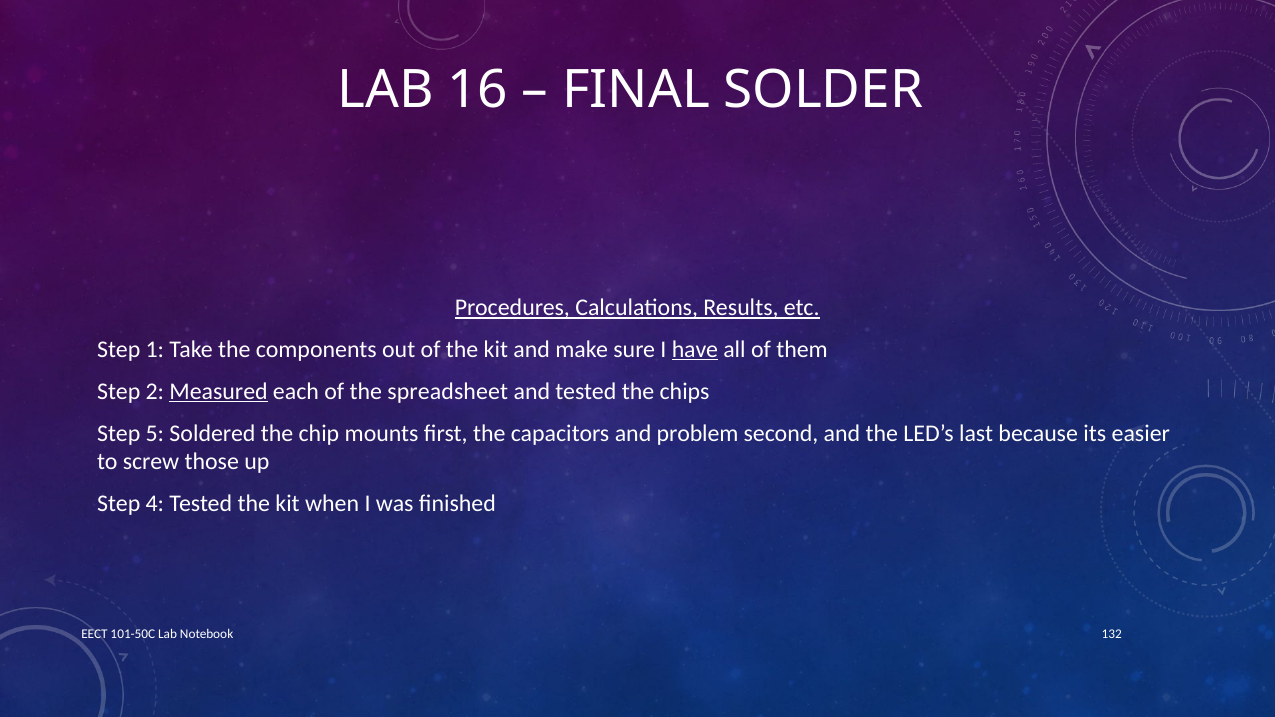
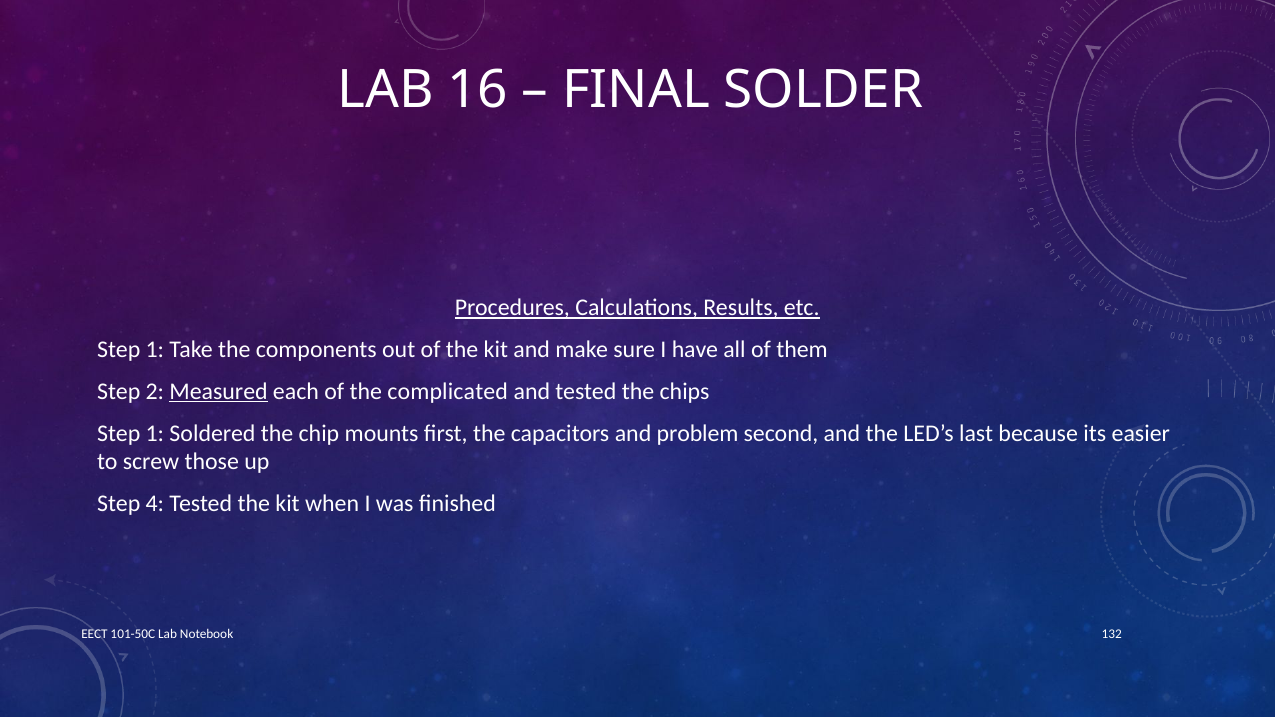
have underline: present -> none (695, 349)
spreadsheet: spreadsheet -> complicated (448, 391)
5: 5 -> 1 (155, 433)
